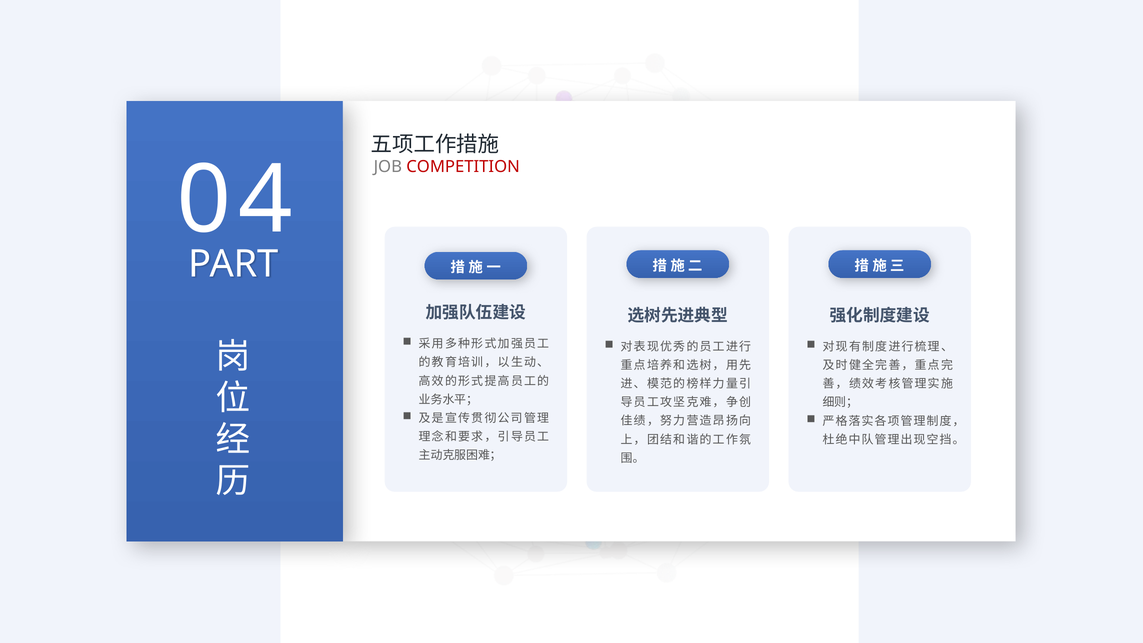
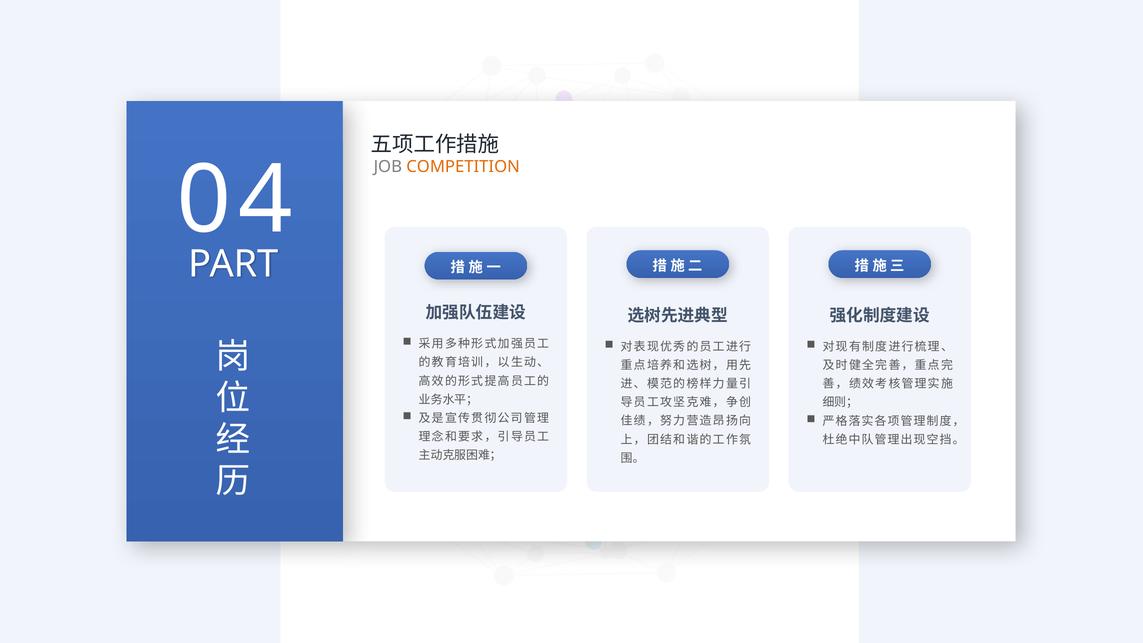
COMPETITION colour: red -> orange (463, 166)
